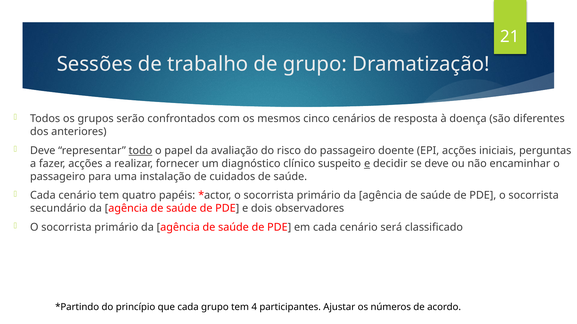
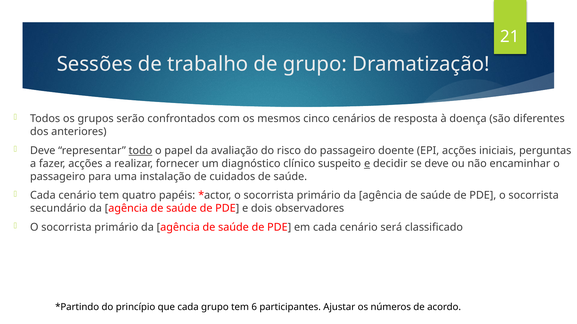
4: 4 -> 6 (254, 307)
